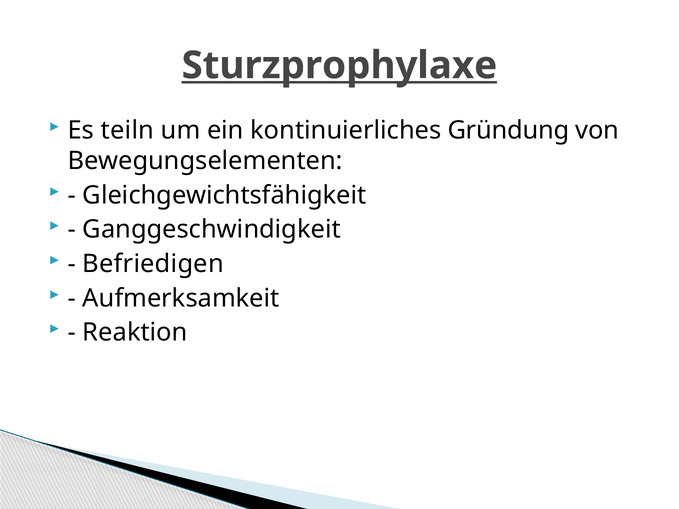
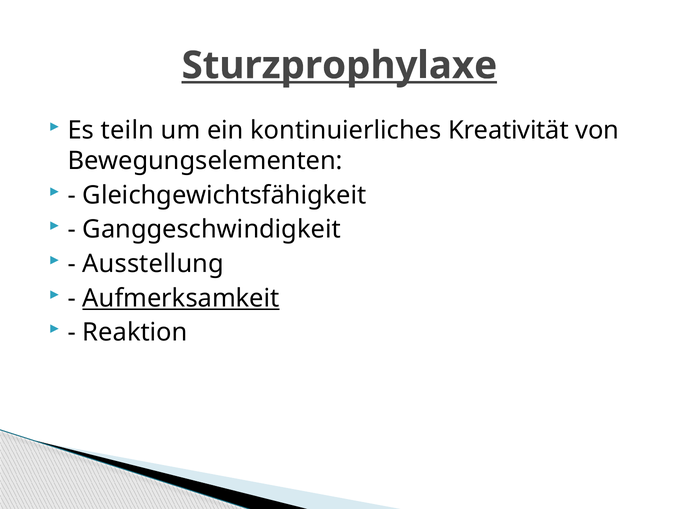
Gründung: Gründung -> Kreativität (508, 130)
Befriedigen: Befriedigen -> Ausstellung (153, 264)
Aufmerksamkeit underline: none -> present (181, 298)
